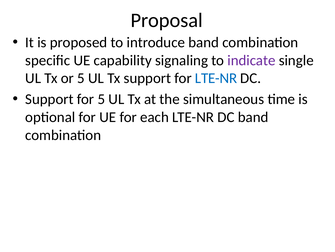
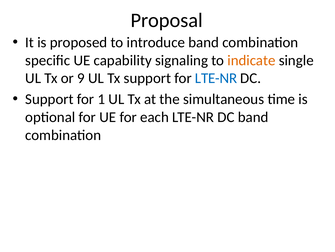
indicate colour: purple -> orange (251, 60)
or 5: 5 -> 9 (81, 78)
for 5: 5 -> 1 (101, 99)
